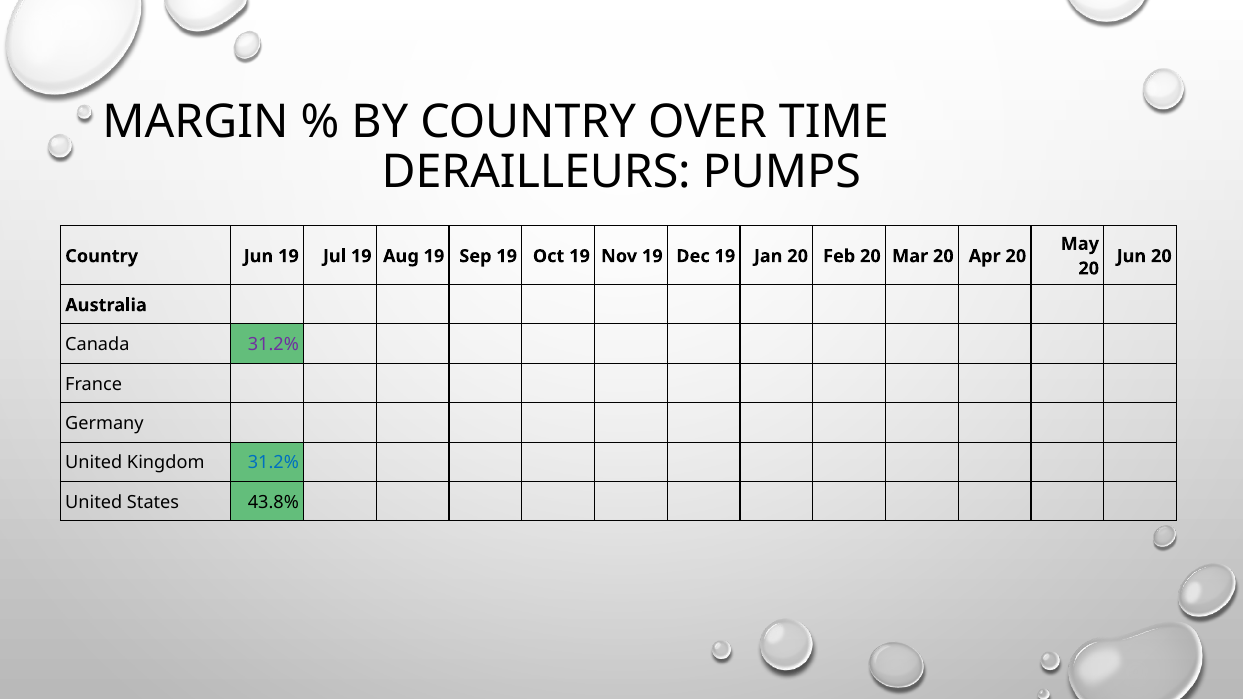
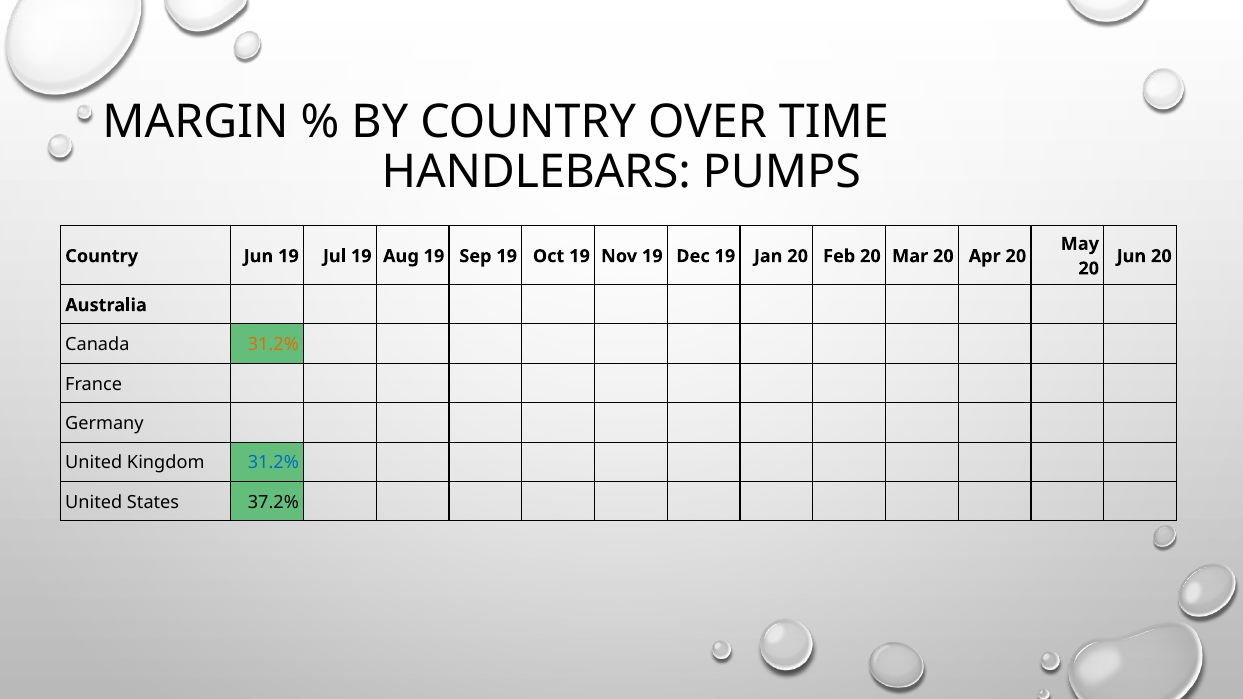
DERAILLEURS: DERAILLEURS -> HANDLEBARS (536, 172)
31.2% colour: purple -> orange (273, 345)
43.8%: 43.8% -> 37.2% (273, 502)
